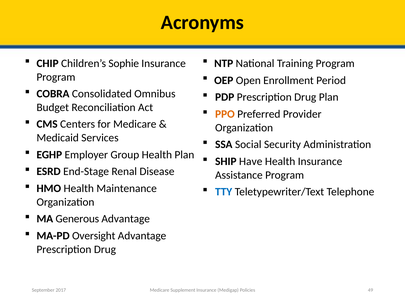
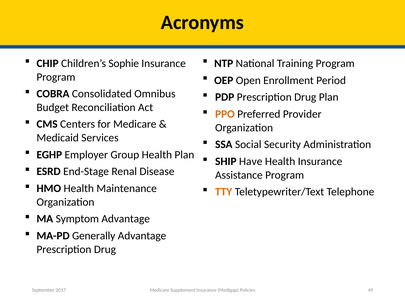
TTY colour: blue -> orange (224, 192)
Generous: Generous -> Symptom (77, 219)
Oversight: Oversight -> Generally (94, 236)
